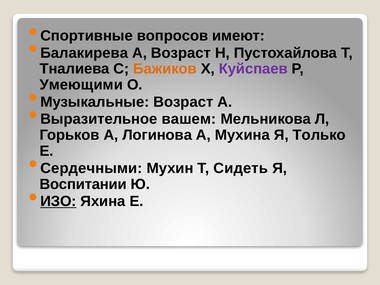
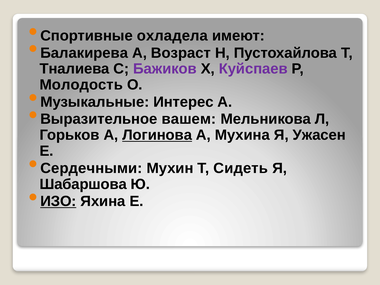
вопросов: вопросов -> охладела (172, 36)
Бажиков colour: orange -> purple (165, 69)
Умеющими: Умеющими -> Молодость (81, 85)
Музыкальные Возраст: Возраст -> Интерес (183, 102)
Логинова underline: none -> present (157, 135)
Только: Только -> Ужасен (319, 135)
Воспитании: Воспитании -> Шабаршова (83, 184)
